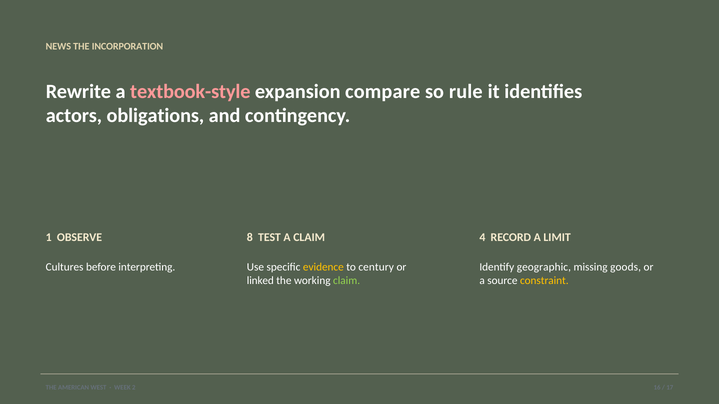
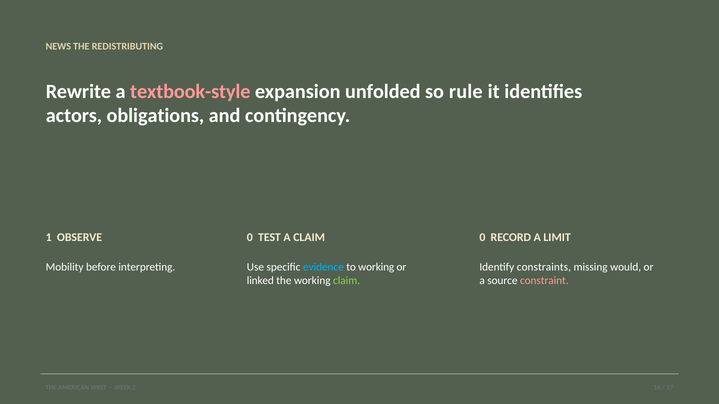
INCORPORATION: INCORPORATION -> REDISTRIBUTING (127, 46)
compare: compare -> unfolded (383, 91)
OBSERVE 8: 8 -> 0 (250, 237)
CLAIM 4: 4 -> 0 (482, 237)
Cultures: Cultures -> Mobility (65, 267)
evidence colour: yellow -> light blue (323, 267)
to century: century -> working (376, 267)
geographic: geographic -> constraints (544, 267)
goods: goods -> would (626, 267)
constraint colour: yellow -> pink (544, 281)
